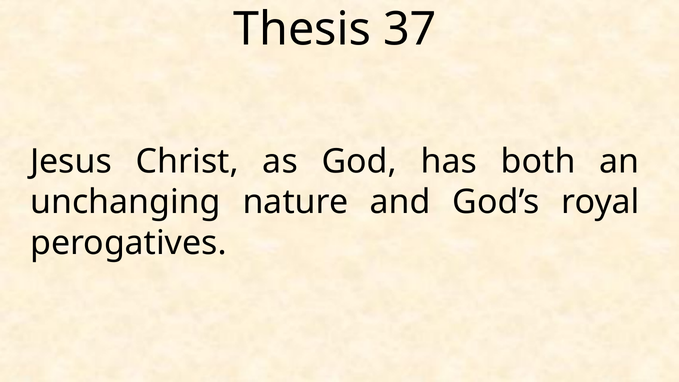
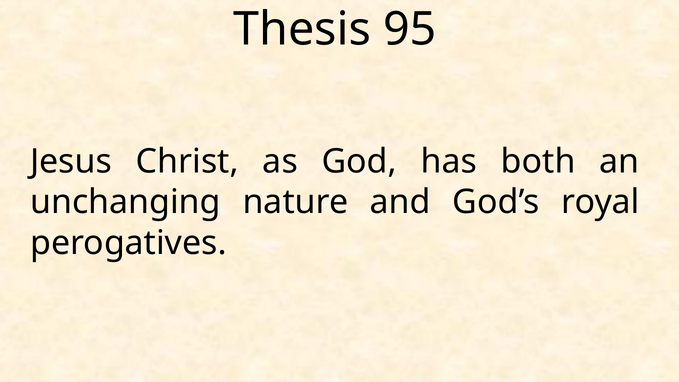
37: 37 -> 95 (410, 29)
